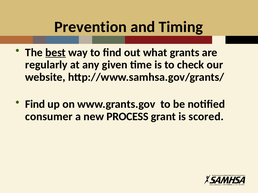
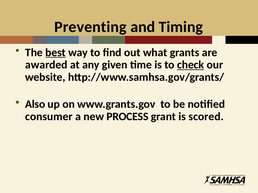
Prevention: Prevention -> Preventing (90, 27)
regularly: regularly -> awarded (46, 65)
check underline: none -> present (191, 65)
Find: Find -> Also (35, 104)
